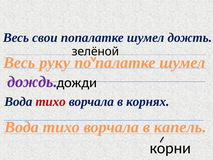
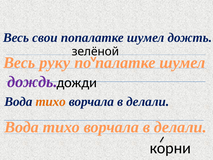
тихо colour: red -> orange (51, 101)
корнях: корнях -> делали (148, 101)
капель: капель -> делали (180, 127)
